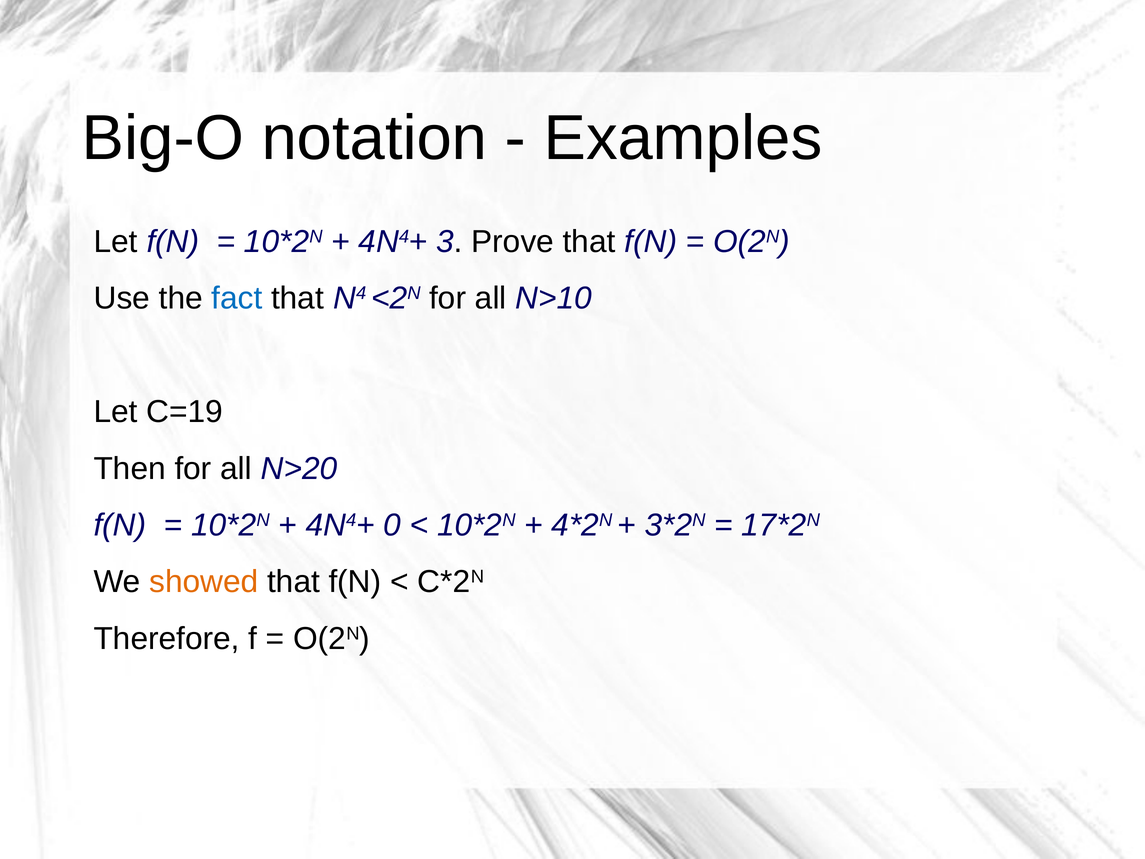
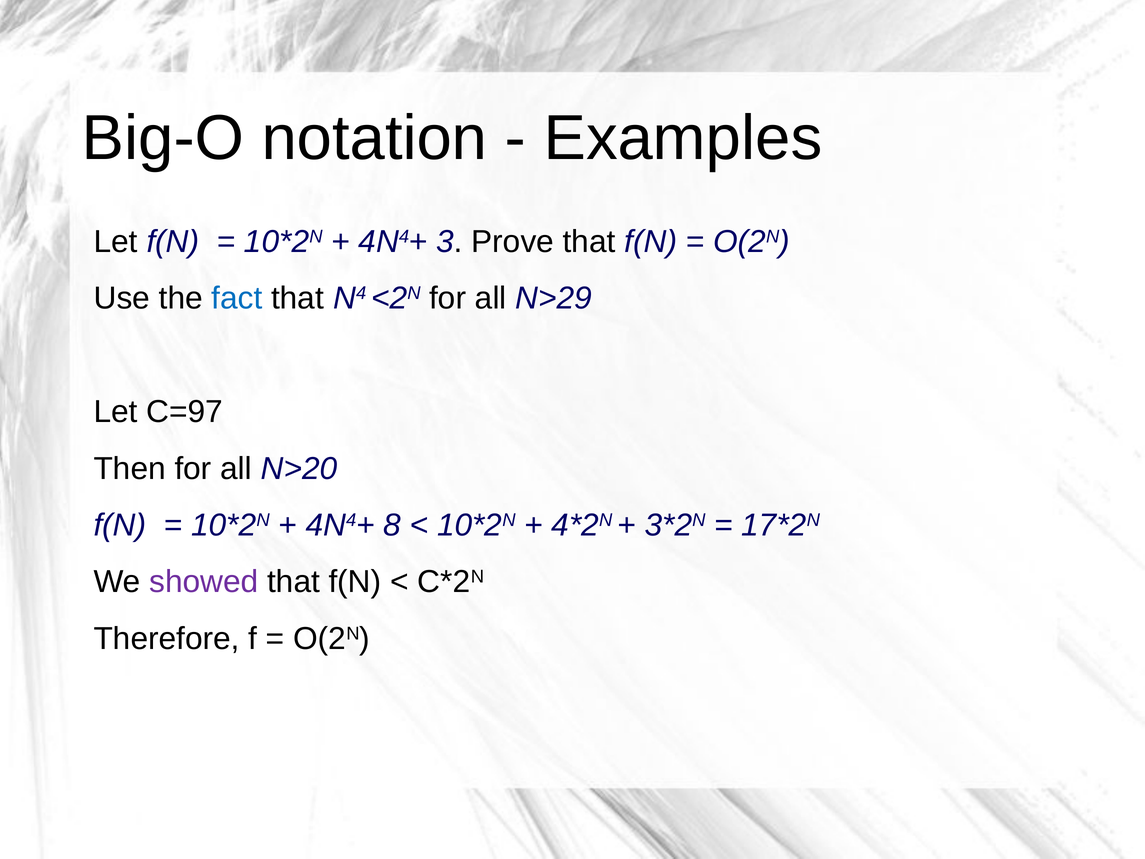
N>10: N>10 -> N>29 (554, 298)
C=19: C=19 -> C=97 (185, 412)
0: 0 -> 8 (392, 525)
showed colour: orange -> purple (204, 582)
